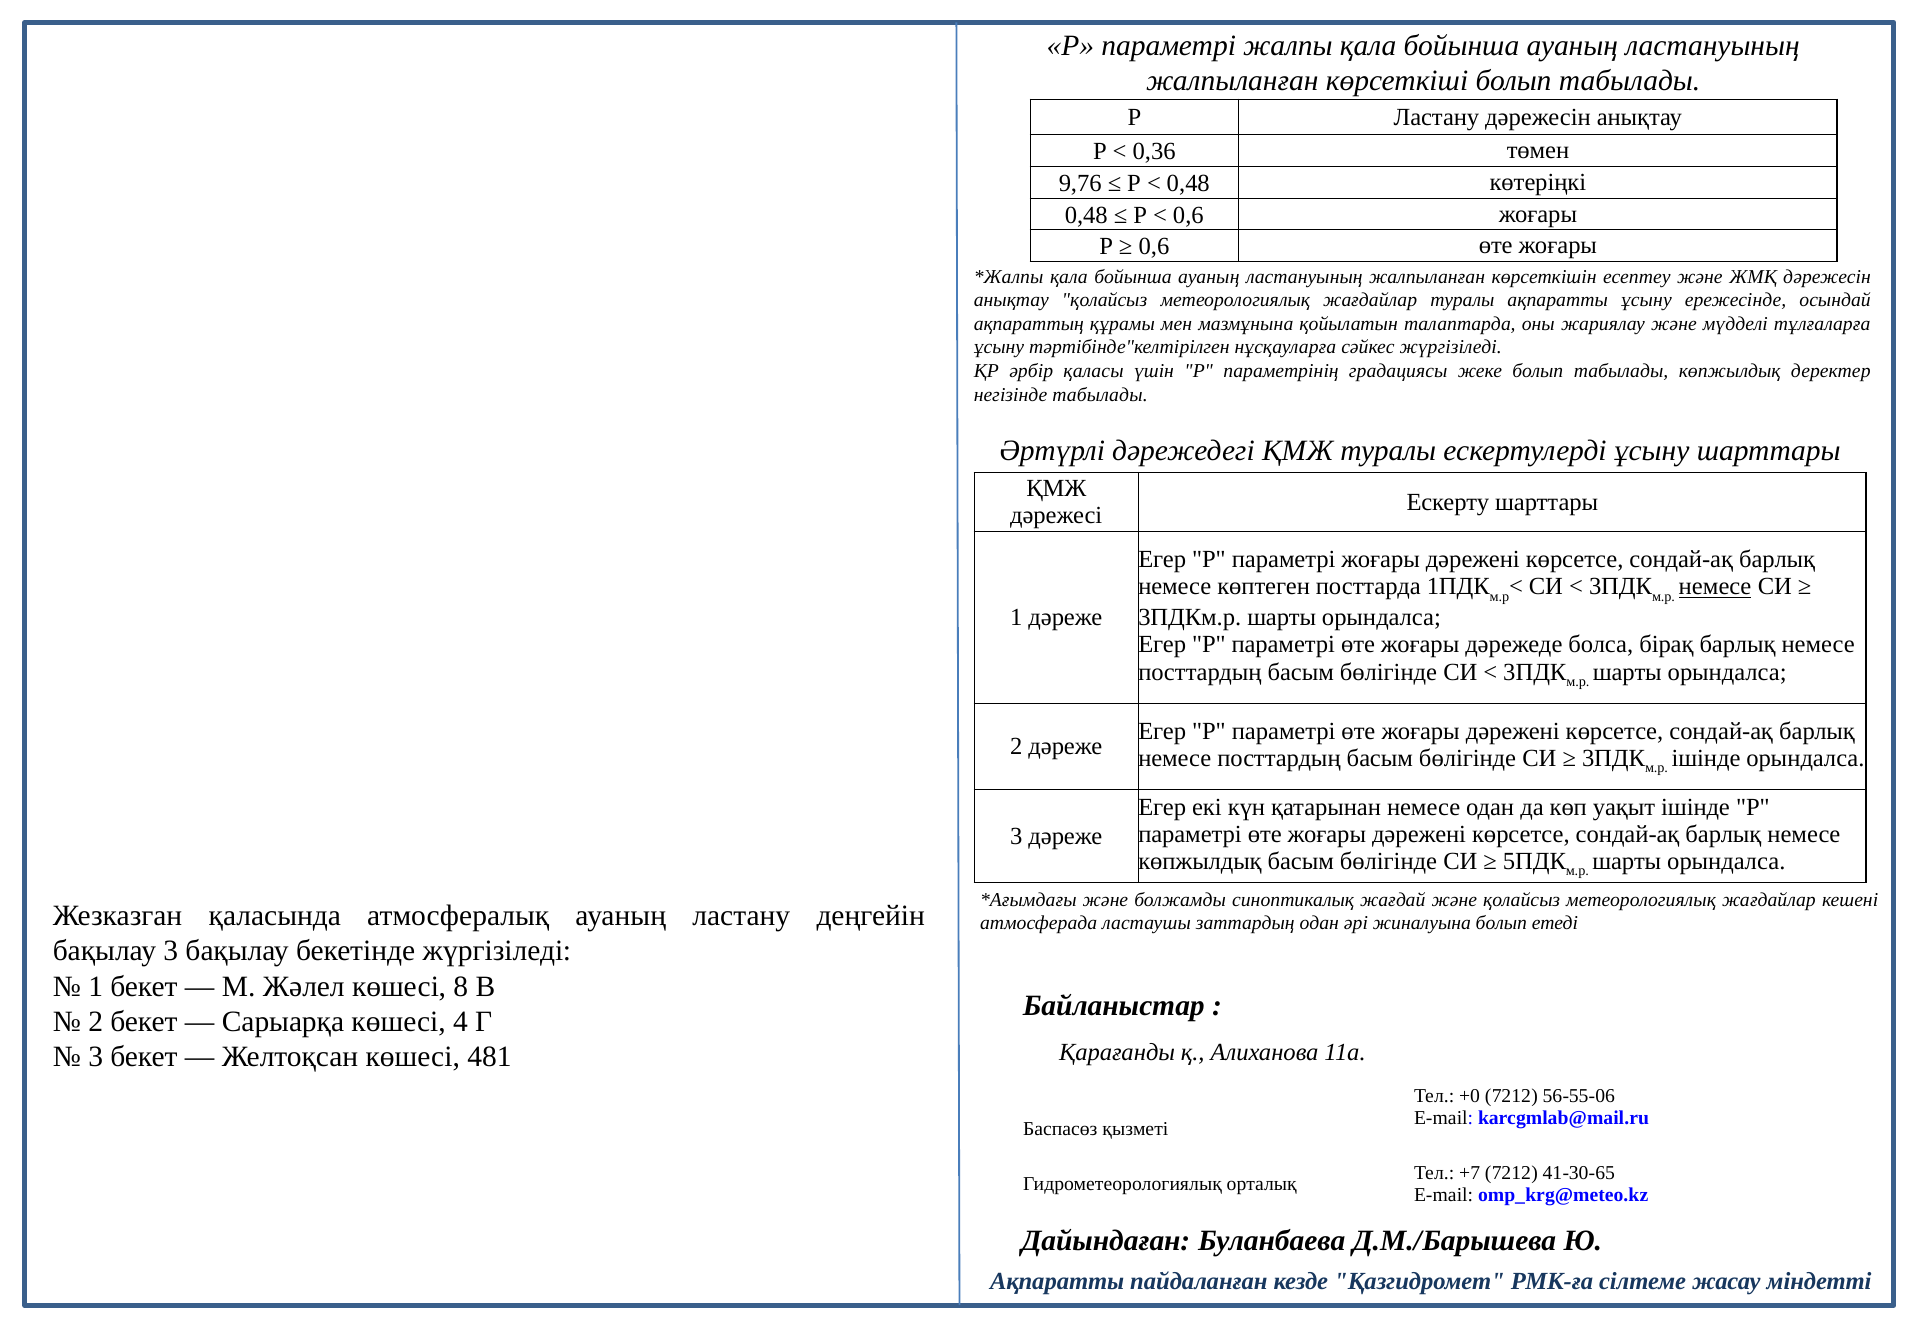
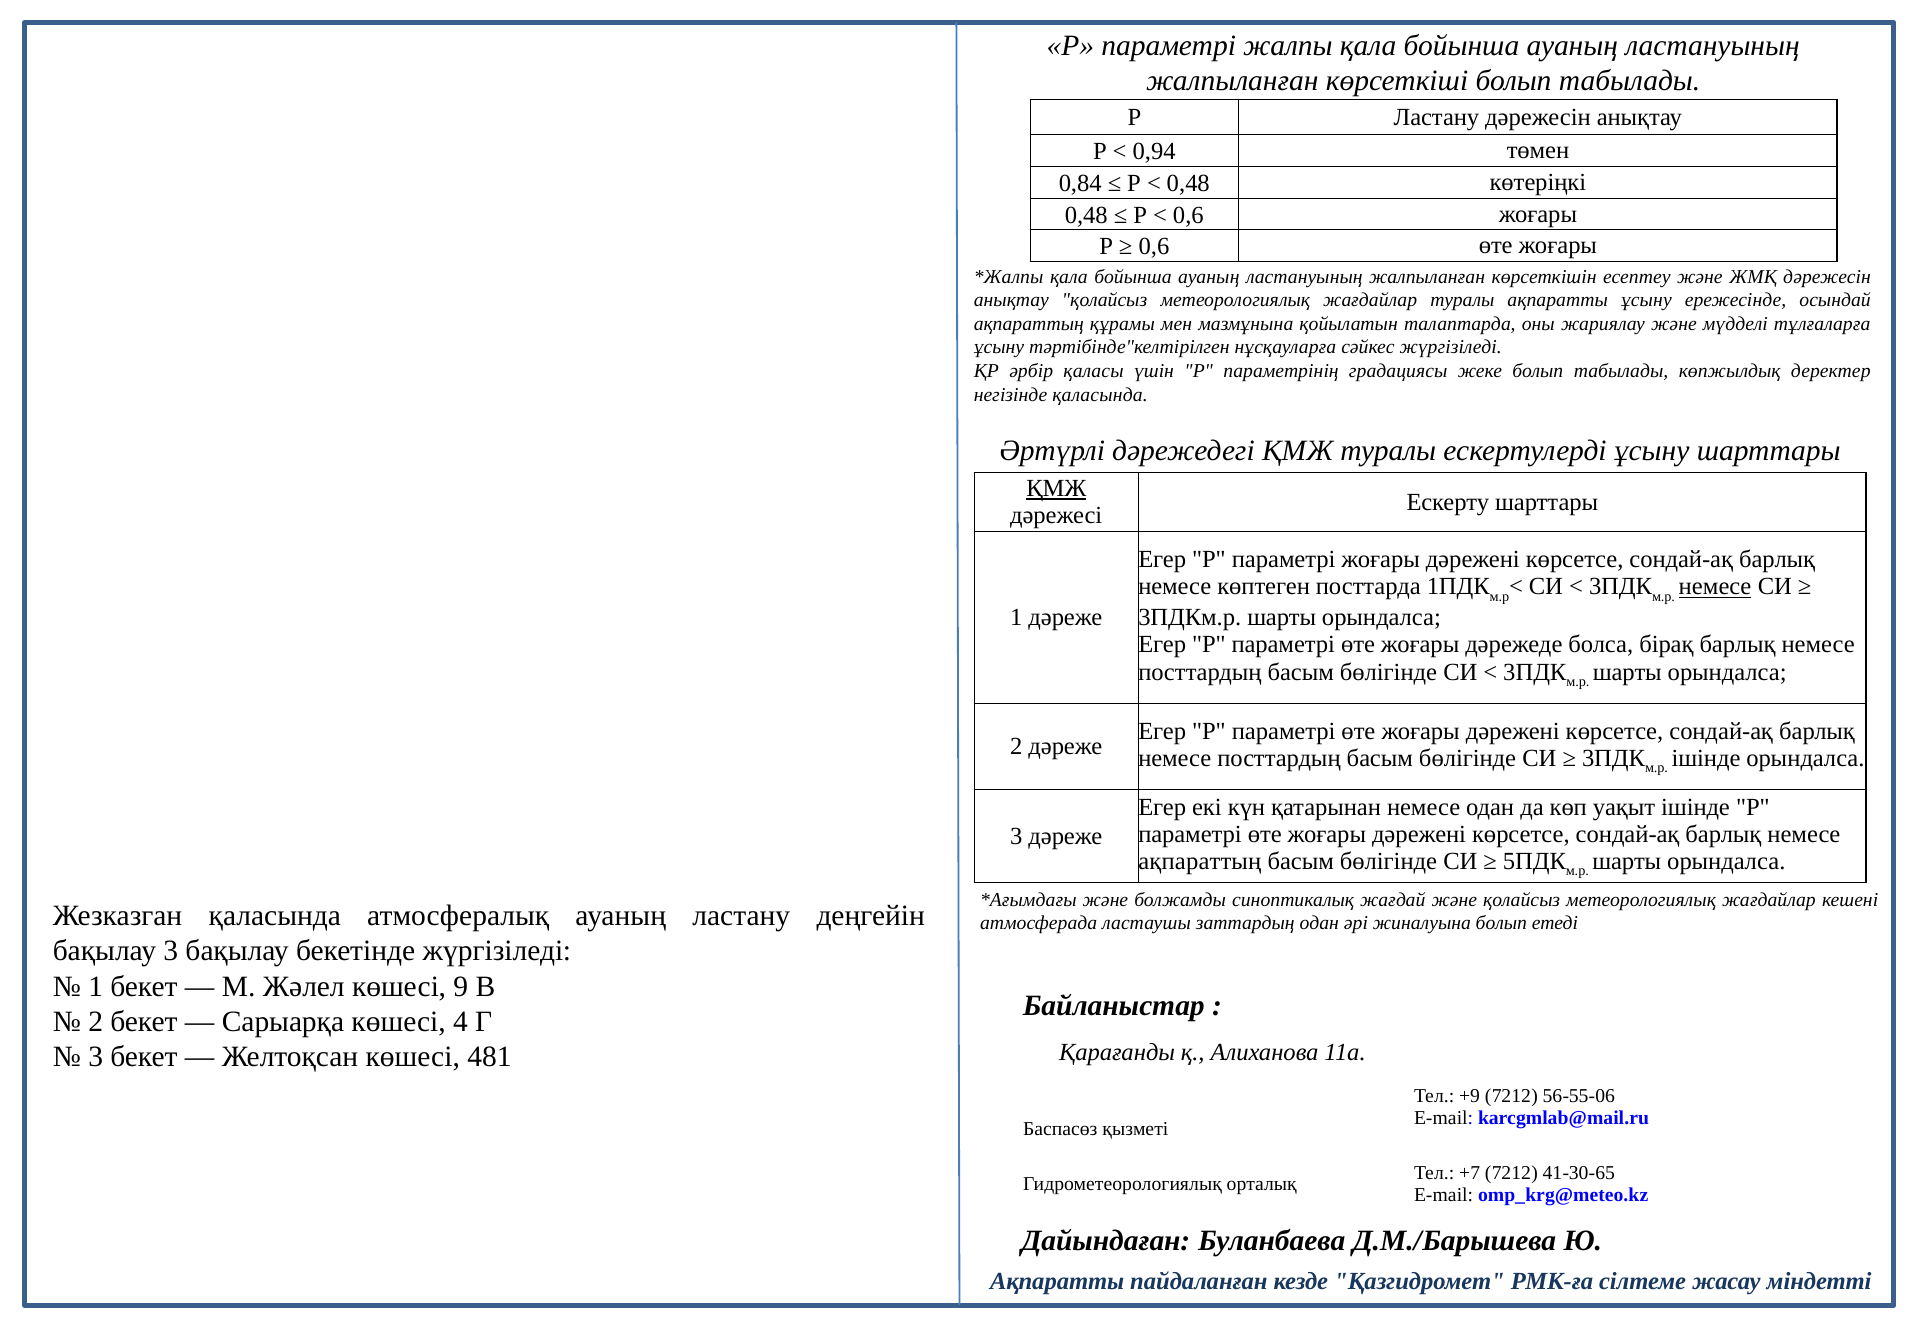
0,36: 0,36 -> 0,94 (1154, 152)
9,76: 9,76 -> 0,84 (1080, 184)
негізінде табылады: табылады -> қаласында (1100, 395)
ҚМЖ underline: none -> present (1056, 489)
көпжылдық: көпжылдық -> ақпараттың (1200, 862)
8: 8 -> 9 (461, 987)
+0: +0 -> +9 (1470, 1097)
